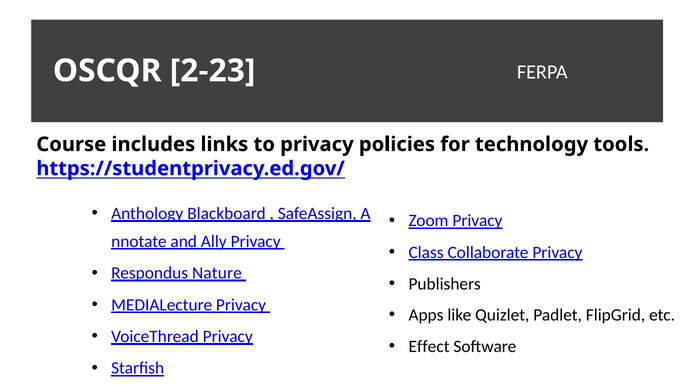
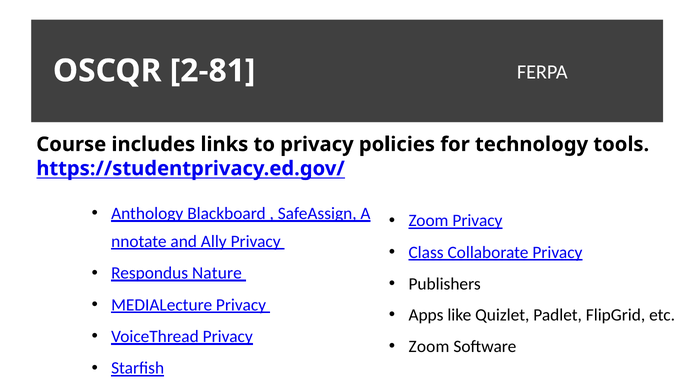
2-23: 2-23 -> 2-81 (213, 71)
Effect: Effect -> Zoom (429, 347)
